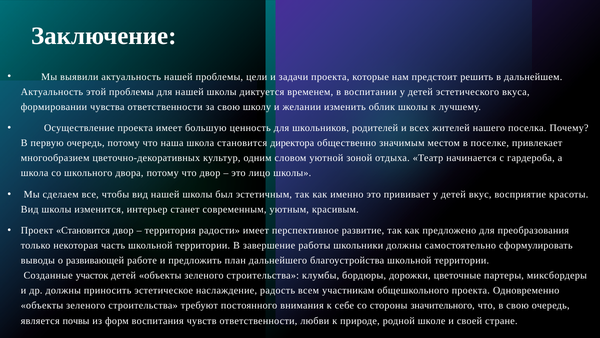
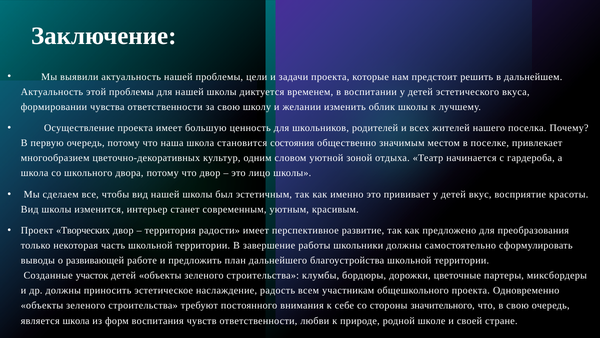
директора: директора -> состояния (292, 143)
Проект Становится: Становится -> Творческих (83, 230)
является почвы: почвы -> школа (76, 320)
